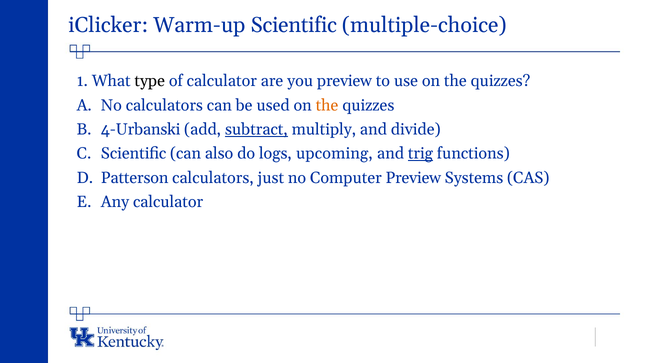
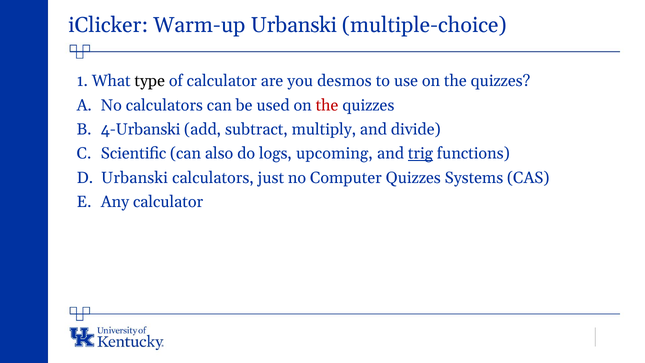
Warm-up Scientific: Scientific -> Urbanski (294, 25)
you preview: preview -> desmos (344, 81)
the colour: orange -> red (327, 105)
subtract underline: present -> none (256, 129)
Patterson: Patterson -> Urbanski (135, 178)
Computer Preview: Preview -> Quizzes (413, 178)
